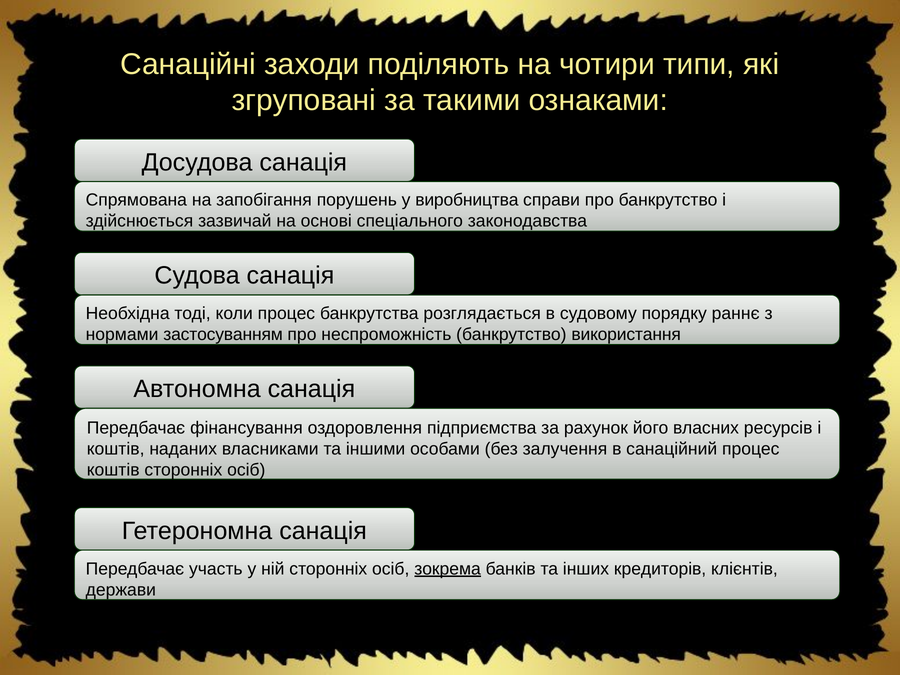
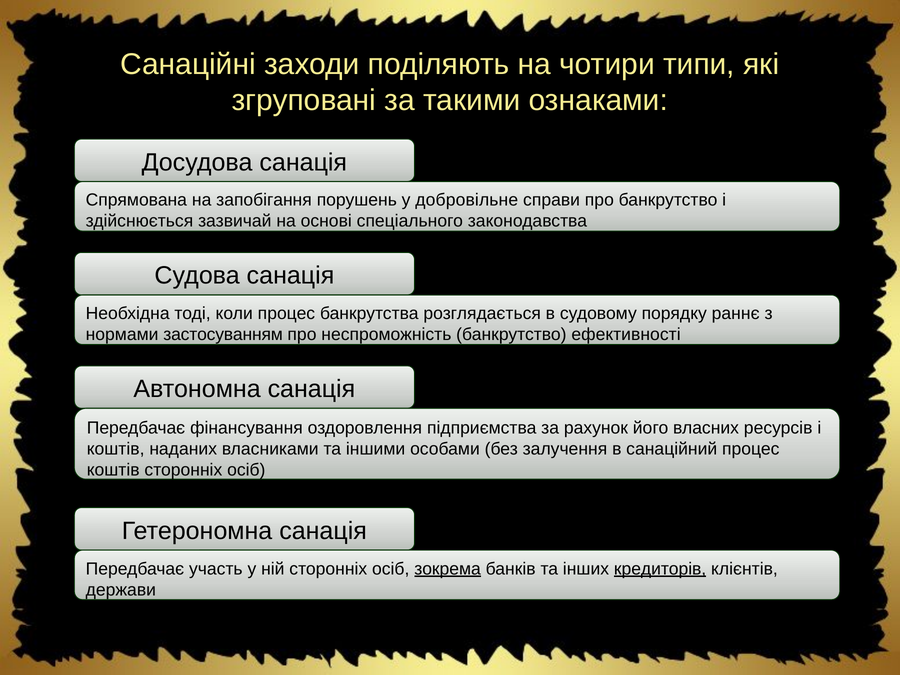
виробництва: виробництва -> добровільне (467, 200)
використання: використання -> ефективності (626, 335)
кредиторів underline: none -> present (660, 569)
